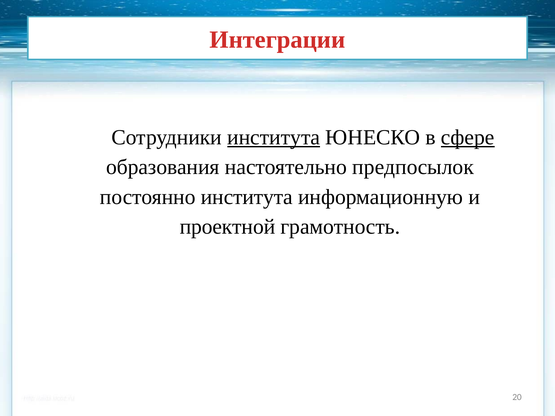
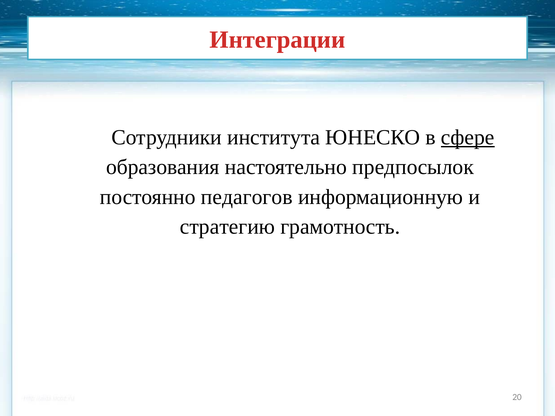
института underline: present -> none (274, 137)
постоянно института: института -> педагогов (247, 197)
проектной: проектной -> стратегию (227, 227)
